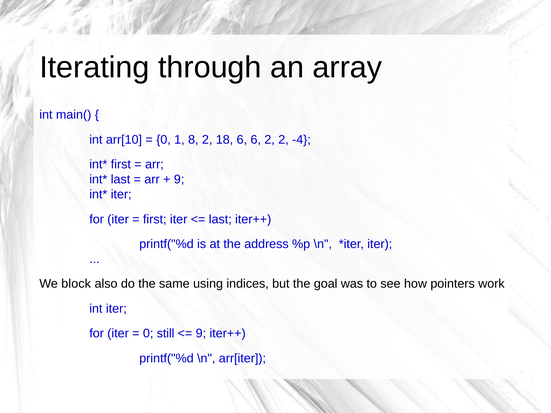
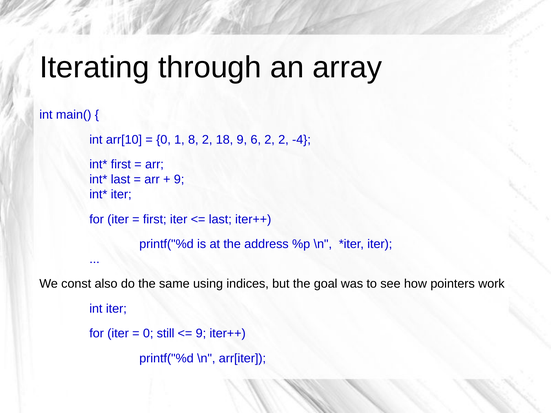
18 6: 6 -> 9 (242, 140)
block: block -> const (76, 284)
